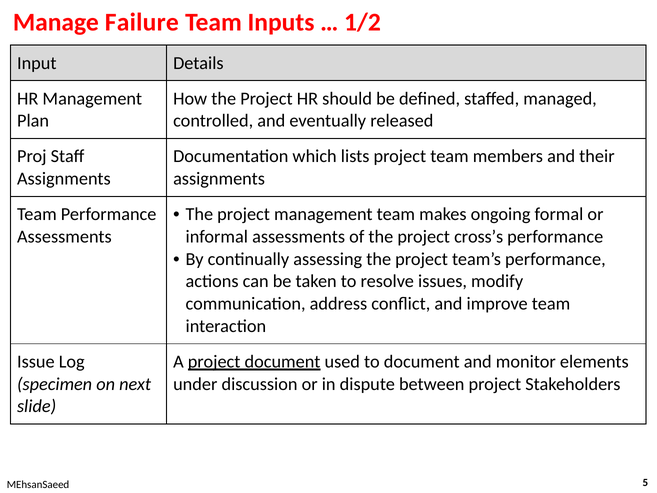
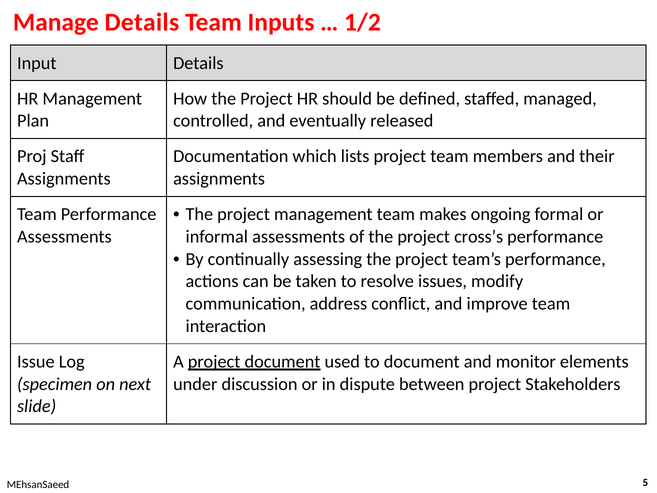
Manage Failure: Failure -> Details (142, 22)
